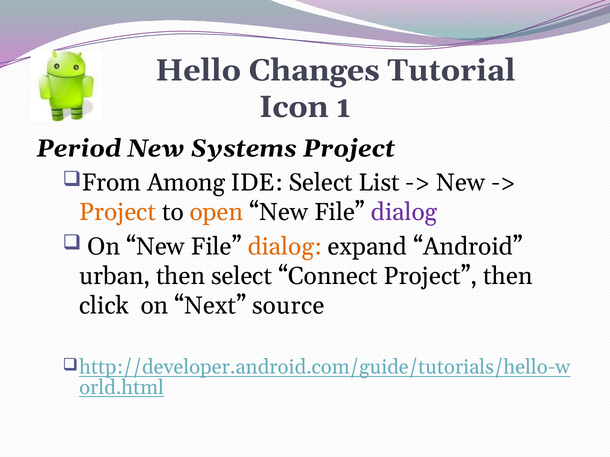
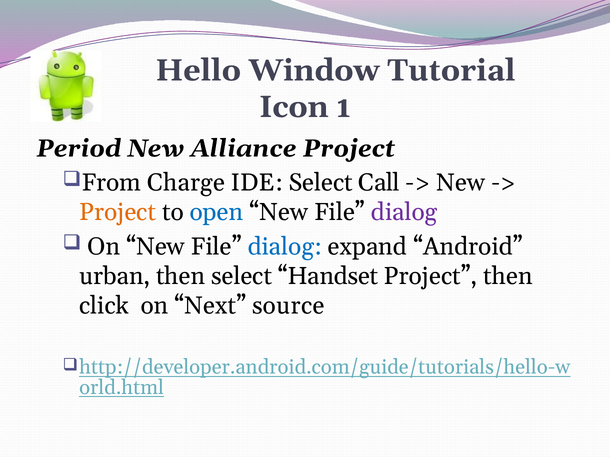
Changes: Changes -> Window (314, 70)
Systems: Systems -> Alliance (244, 149)
Among: Among -> Charge (186, 183)
List: List -> Call (379, 183)
open colour: orange -> blue (217, 213)
dialog colour: orange -> blue (285, 247)
Connect: Connect -> Handset (328, 277)
